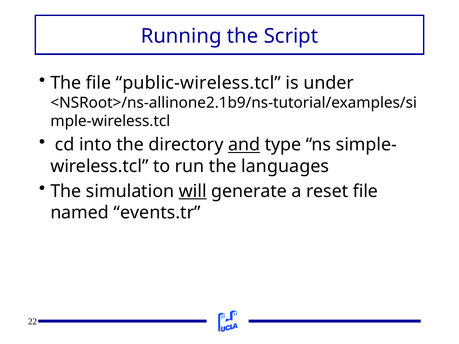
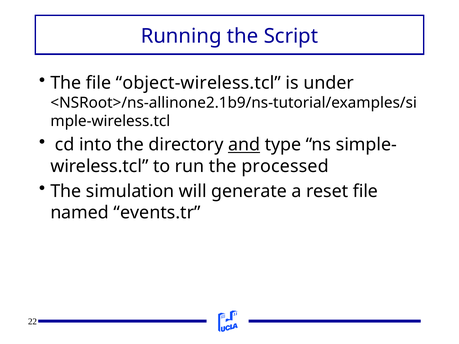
public-wireless.tcl: public-wireless.tcl -> object-wireless.tcl (198, 83)
languages: languages -> processed (285, 166)
will underline: present -> none (193, 191)
